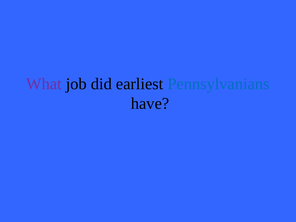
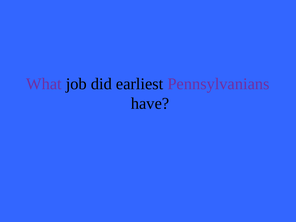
Pennsylvanians colour: blue -> purple (218, 84)
